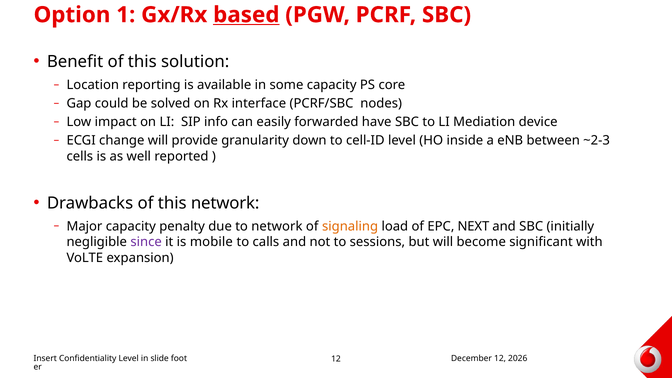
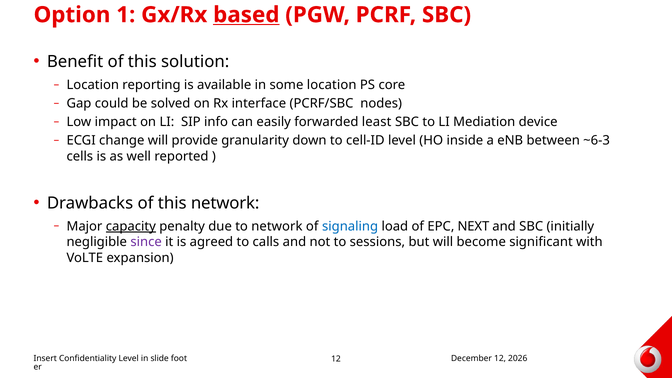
some capacity: capacity -> location (332, 85)
have: have -> least (377, 122)
~2-3: ~2-3 -> ~6-3 (597, 141)
capacity underline: none -> present (131, 226)
signaling colour: orange -> blue (350, 226)
mobile: mobile -> agreed (211, 242)
